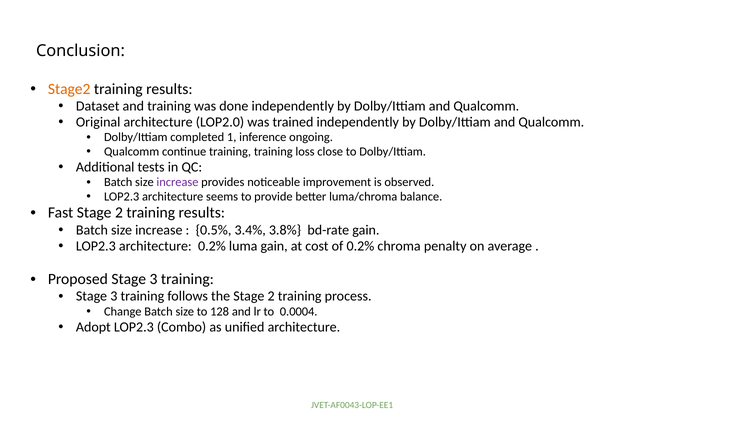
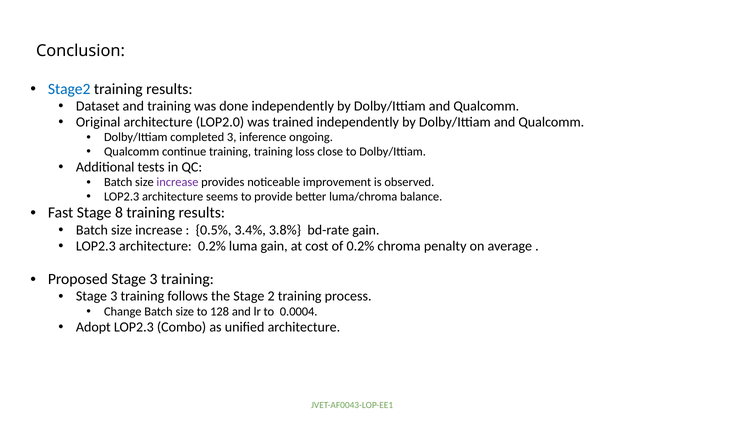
Stage2 colour: orange -> blue (69, 89)
completed 1: 1 -> 3 (232, 137)
Fast Stage 2: 2 -> 8 (119, 213)
